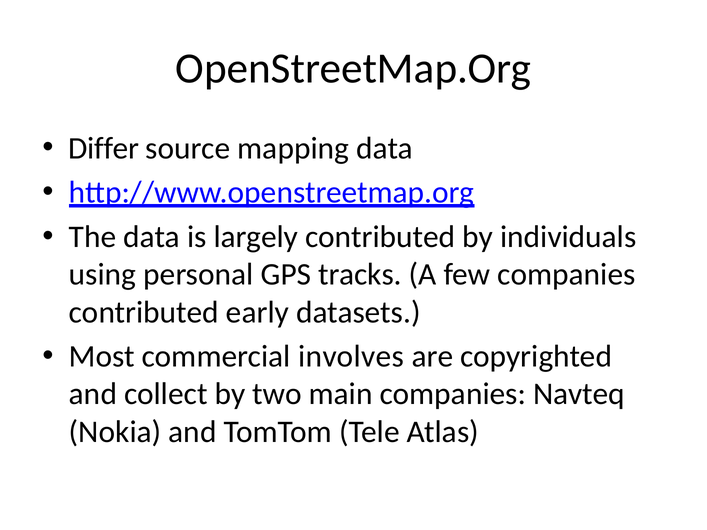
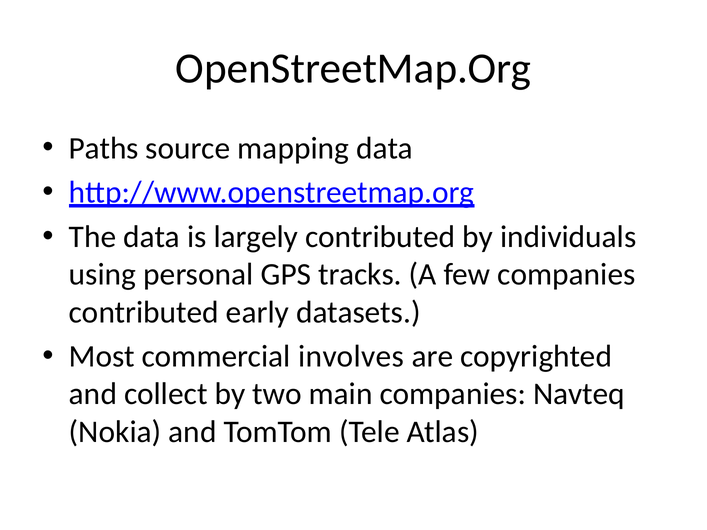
Differ: Differ -> Paths (104, 148)
